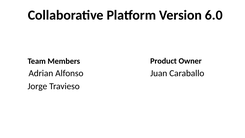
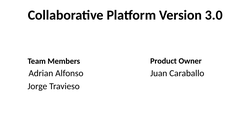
6.0: 6.0 -> 3.0 (214, 15)
